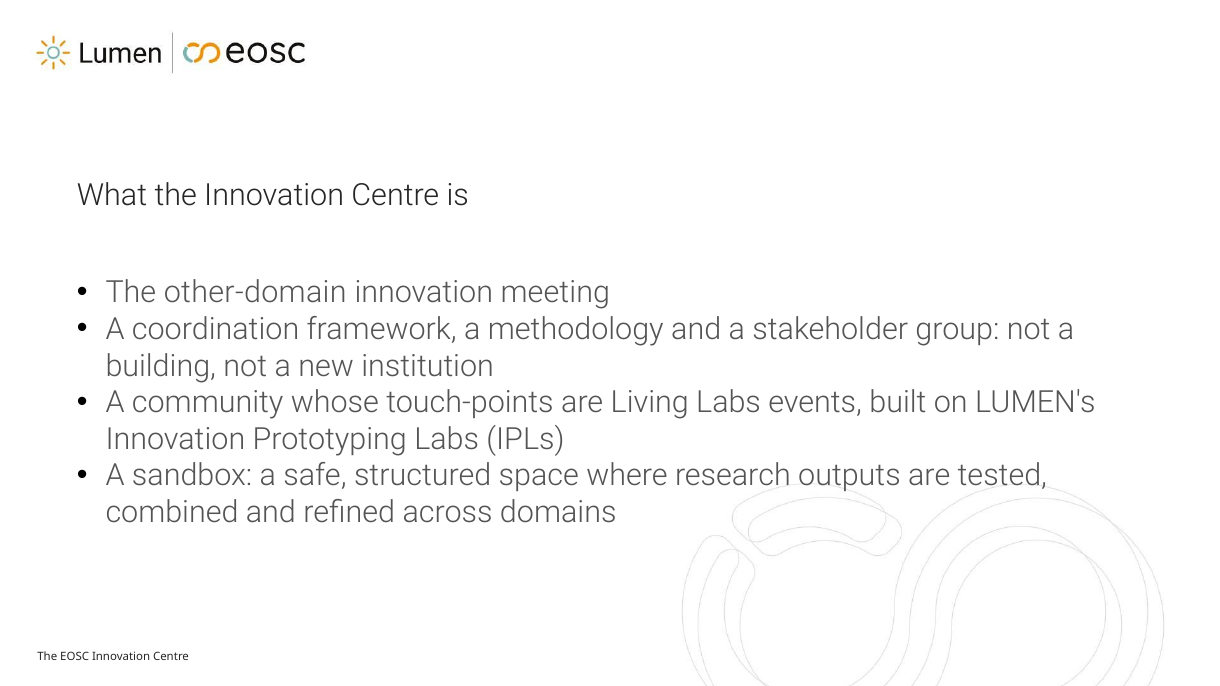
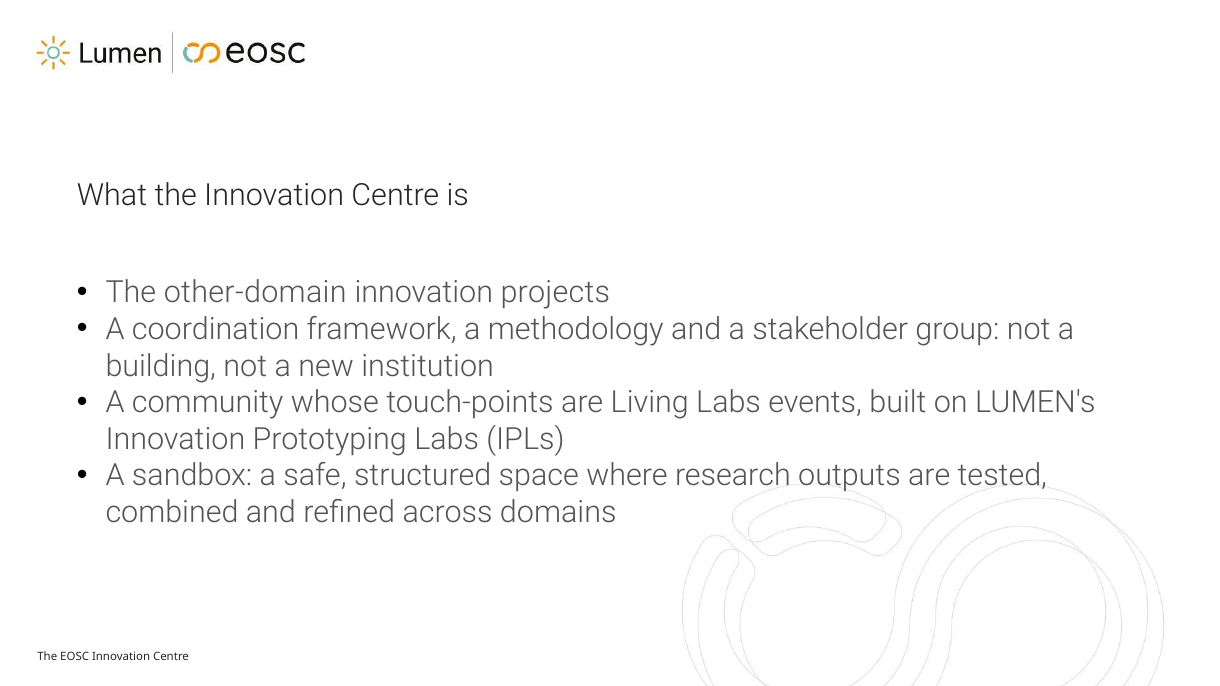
meeting: meeting -> projects (555, 293)
